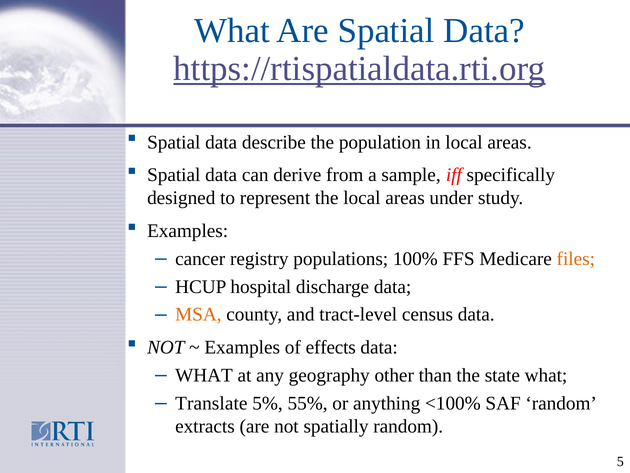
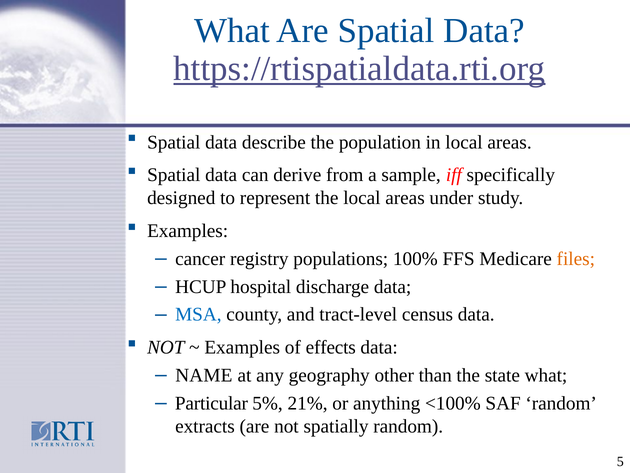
MSA colour: orange -> blue (198, 314)
WHAT: WHAT -> NAME (204, 375)
Translate: Translate -> Particular (211, 403)
55%: 55% -> 21% (308, 403)
